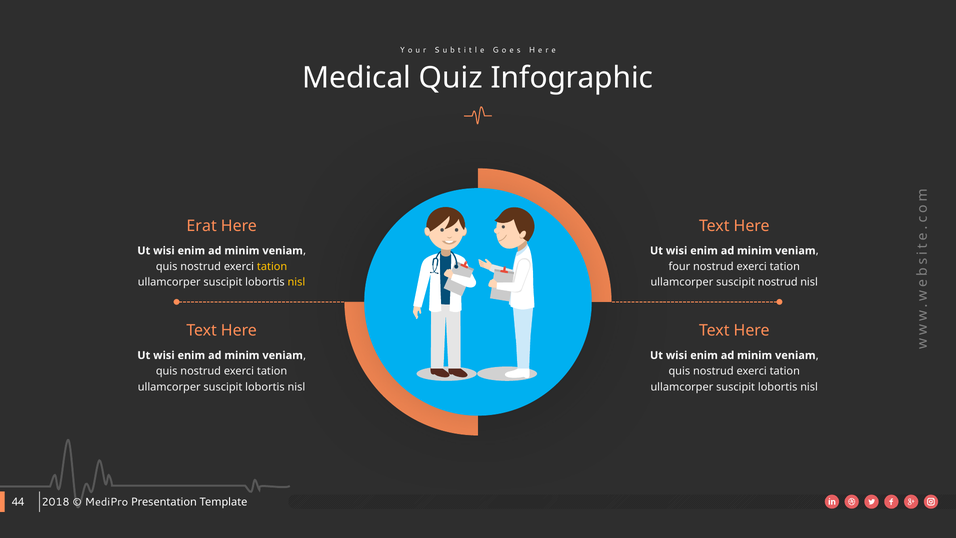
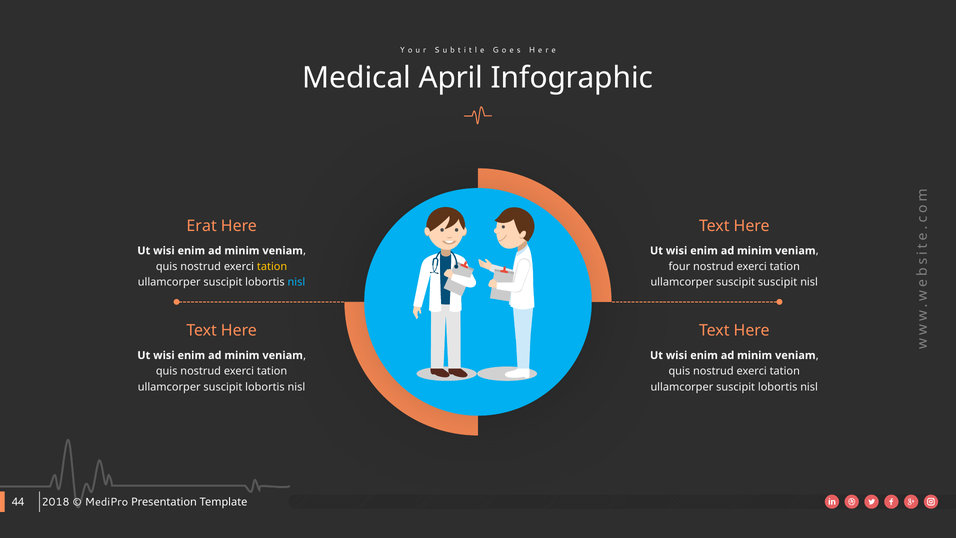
Quiz: Quiz -> April (451, 78)
nisl colour: yellow -> light blue (296, 282)
suscipit nostrud: nostrud -> suscipit (778, 282)
